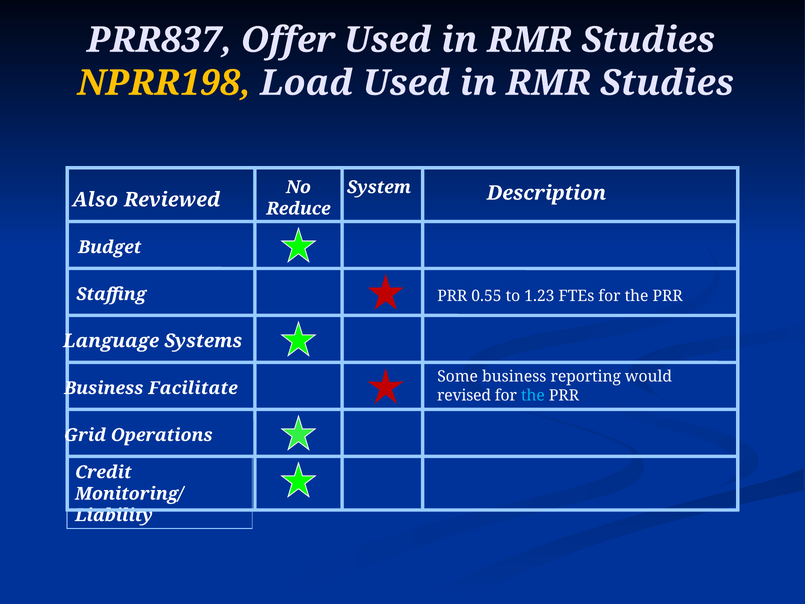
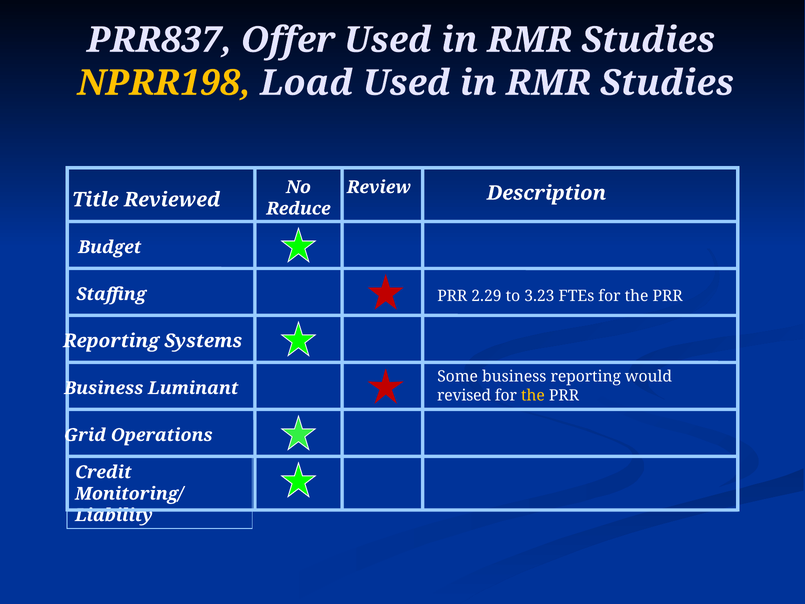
System: System -> Review (379, 187)
Also: Also -> Title (95, 200)
0.55: 0.55 -> 2.29 (486, 296)
1.23: 1.23 -> 3.23 (539, 296)
Language: Language -> Reporting (111, 341)
Facilitate: Facilitate -> Luminant (193, 388)
the colour: light blue -> yellow (533, 395)
